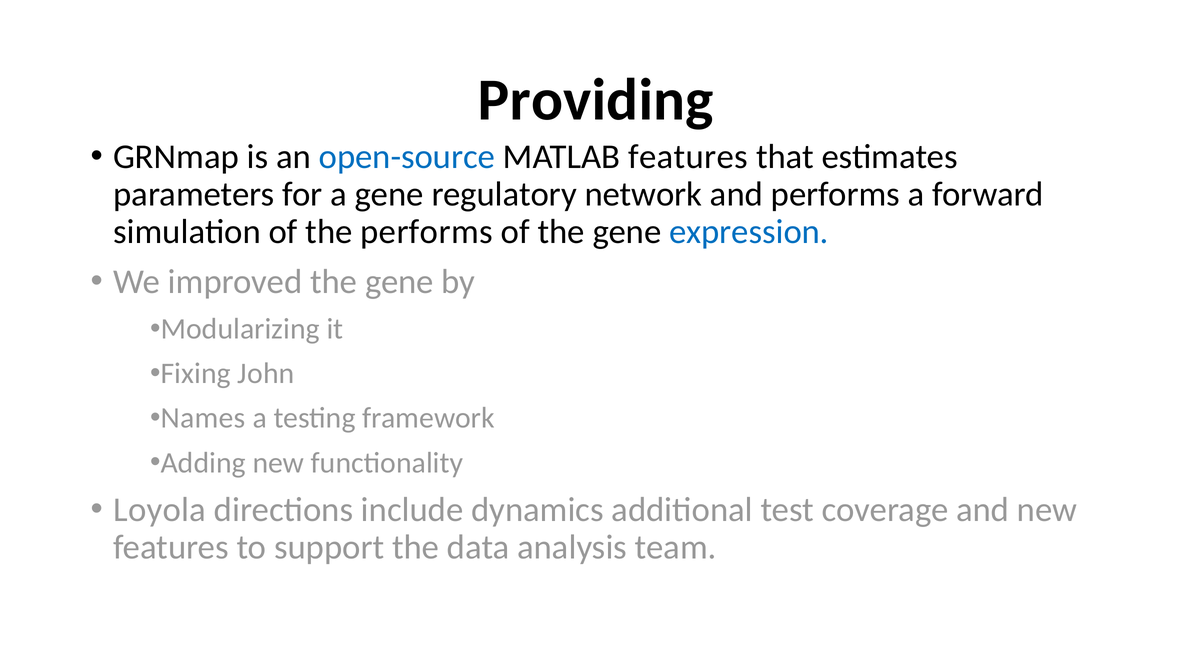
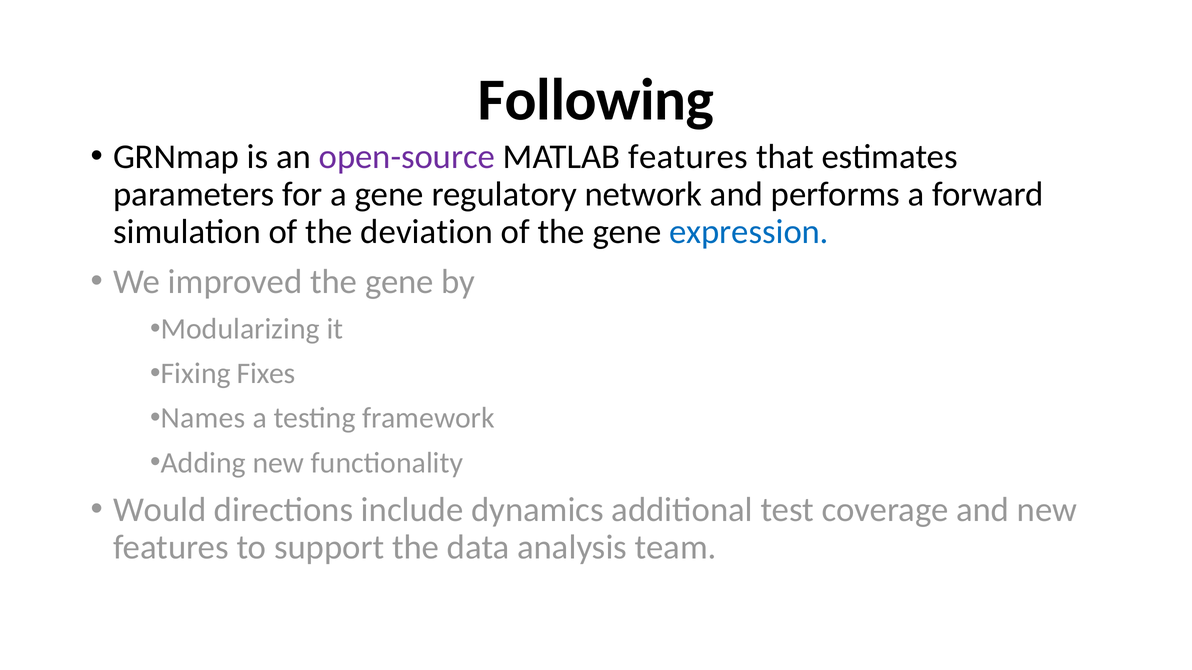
Providing: Providing -> Following (596, 100)
open-source colour: blue -> purple (407, 157)
the performs: performs -> deviation (427, 232)
John: John -> Fixes (266, 374)
Loyola: Loyola -> Would (160, 510)
